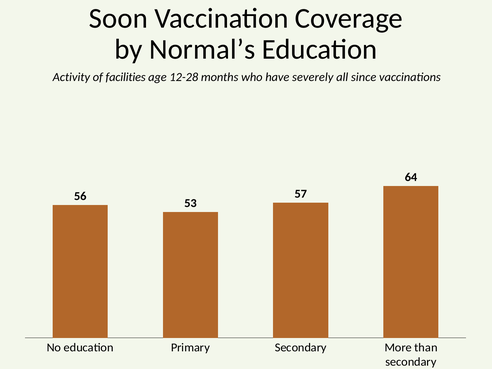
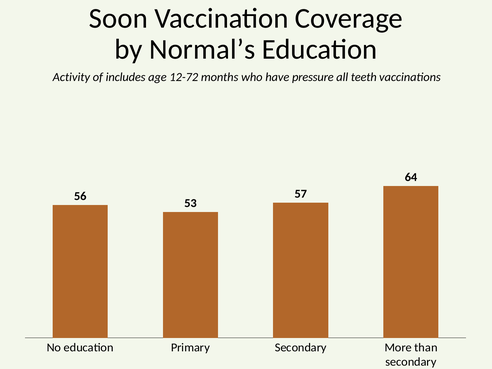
facilities: facilities -> includes (126, 77)
12-28: 12-28 -> 12-72 (184, 77)
severely: severely -> pressure (313, 77)
since: since -> teeth (364, 77)
